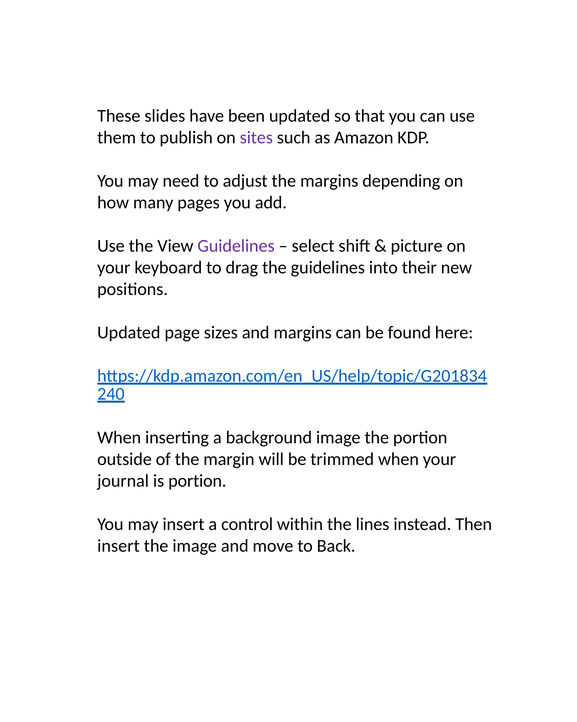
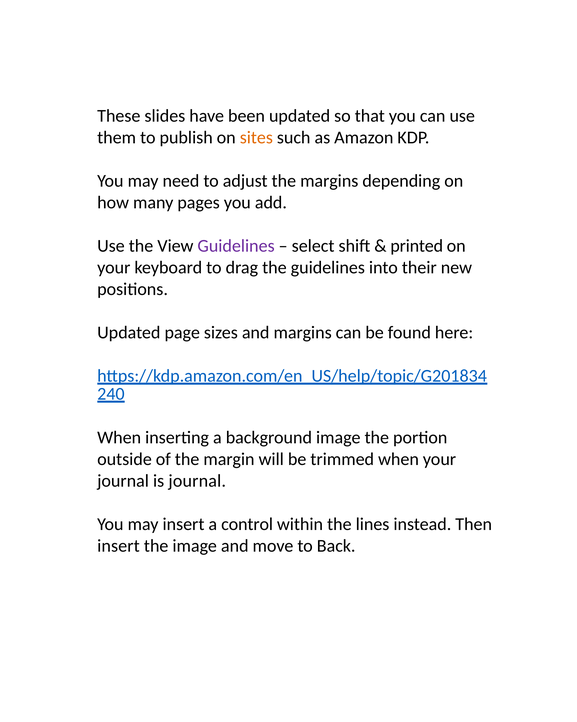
sites colour: purple -> orange (256, 137)
picture: picture -> printed (417, 246)
is portion: portion -> journal (197, 480)
